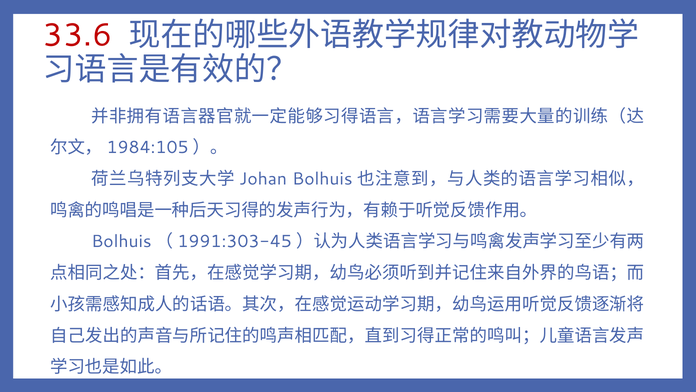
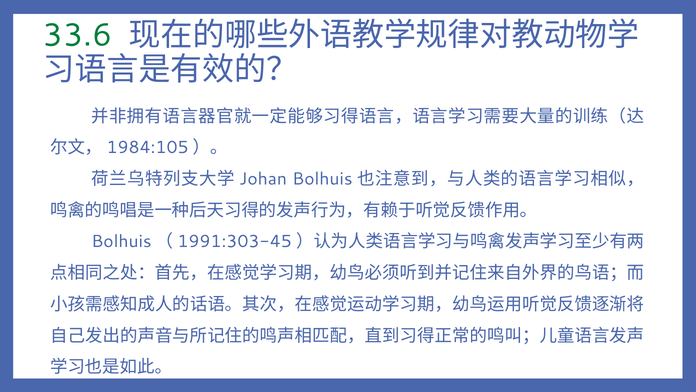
33.6 colour: red -> green (78, 35)
